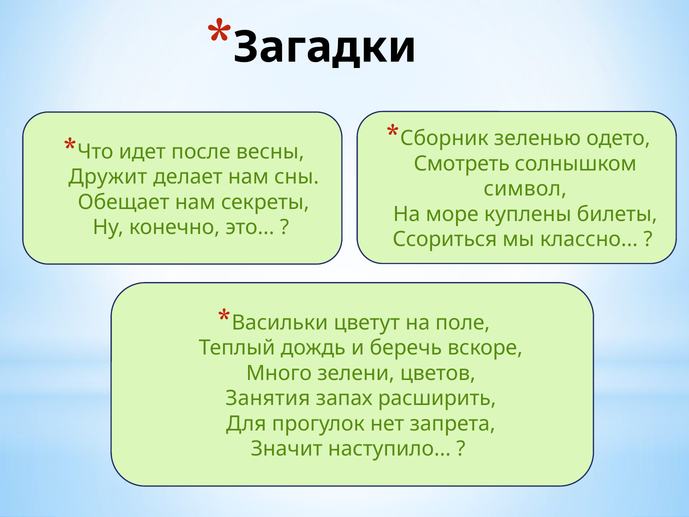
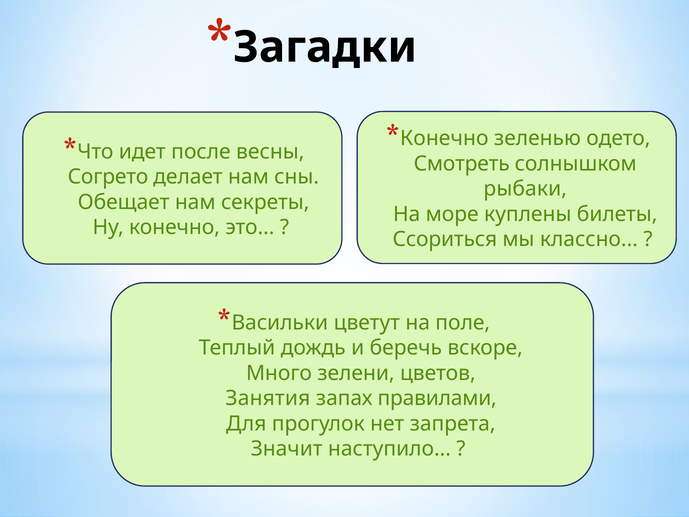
Сборник: Сборник -> Конечно (444, 138)
Дружит: Дружит -> Согрето (108, 177)
символ: символ -> рыбаки (525, 189)
расширить: расширить -> правилами (437, 398)
